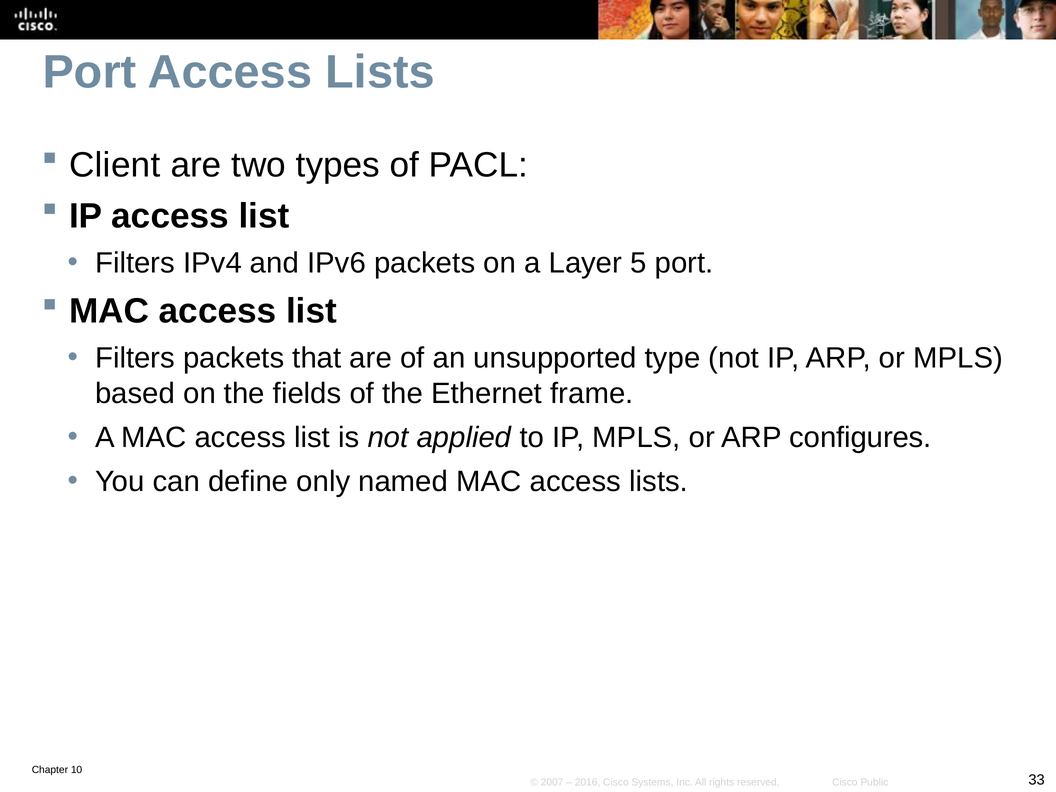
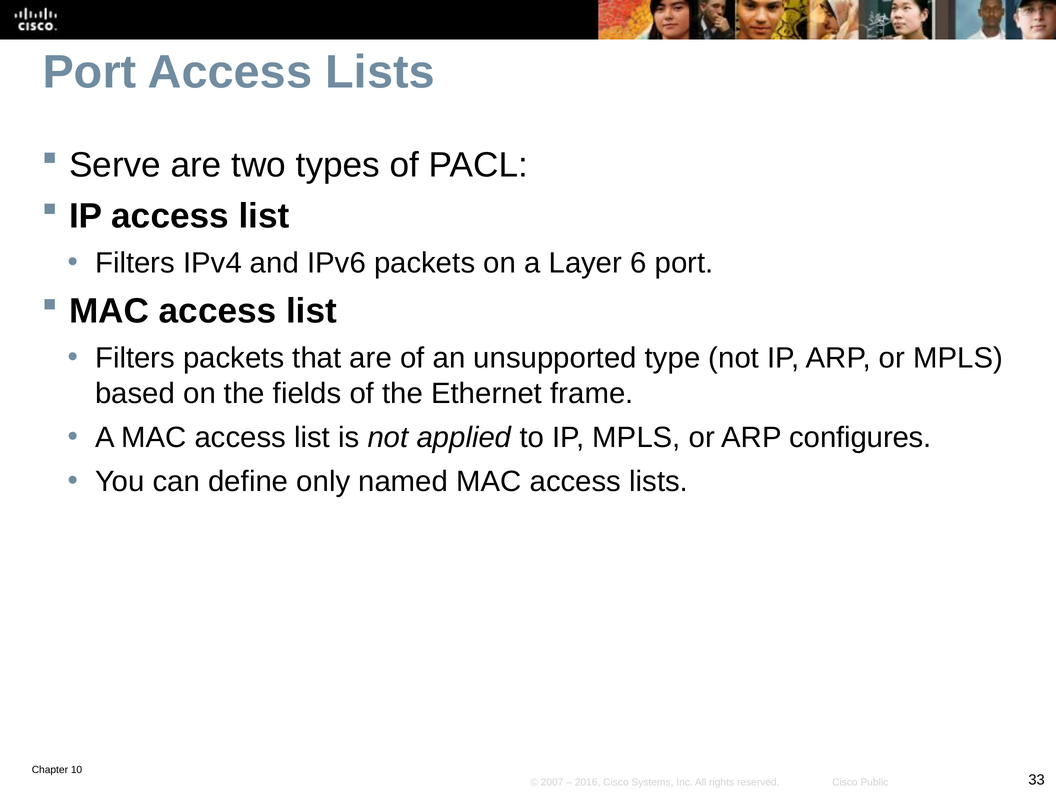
Client: Client -> Serve (115, 165)
5: 5 -> 6 (638, 263)
